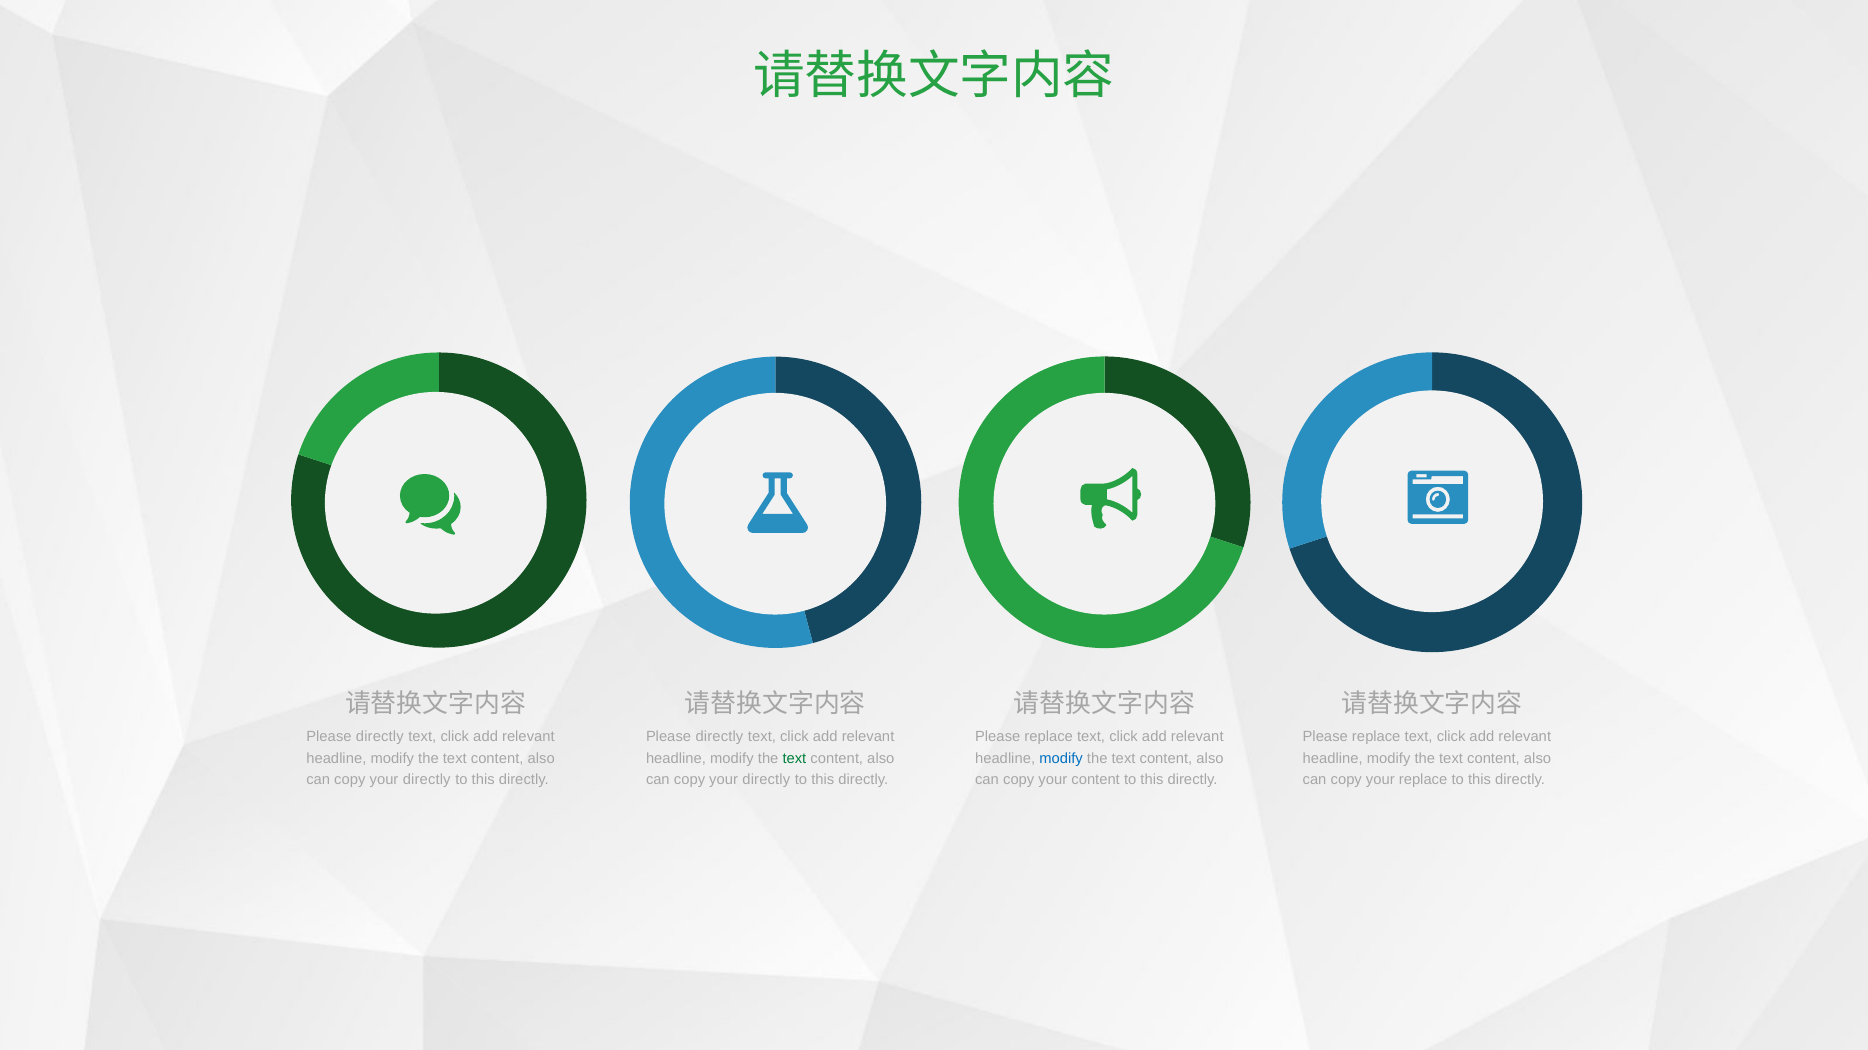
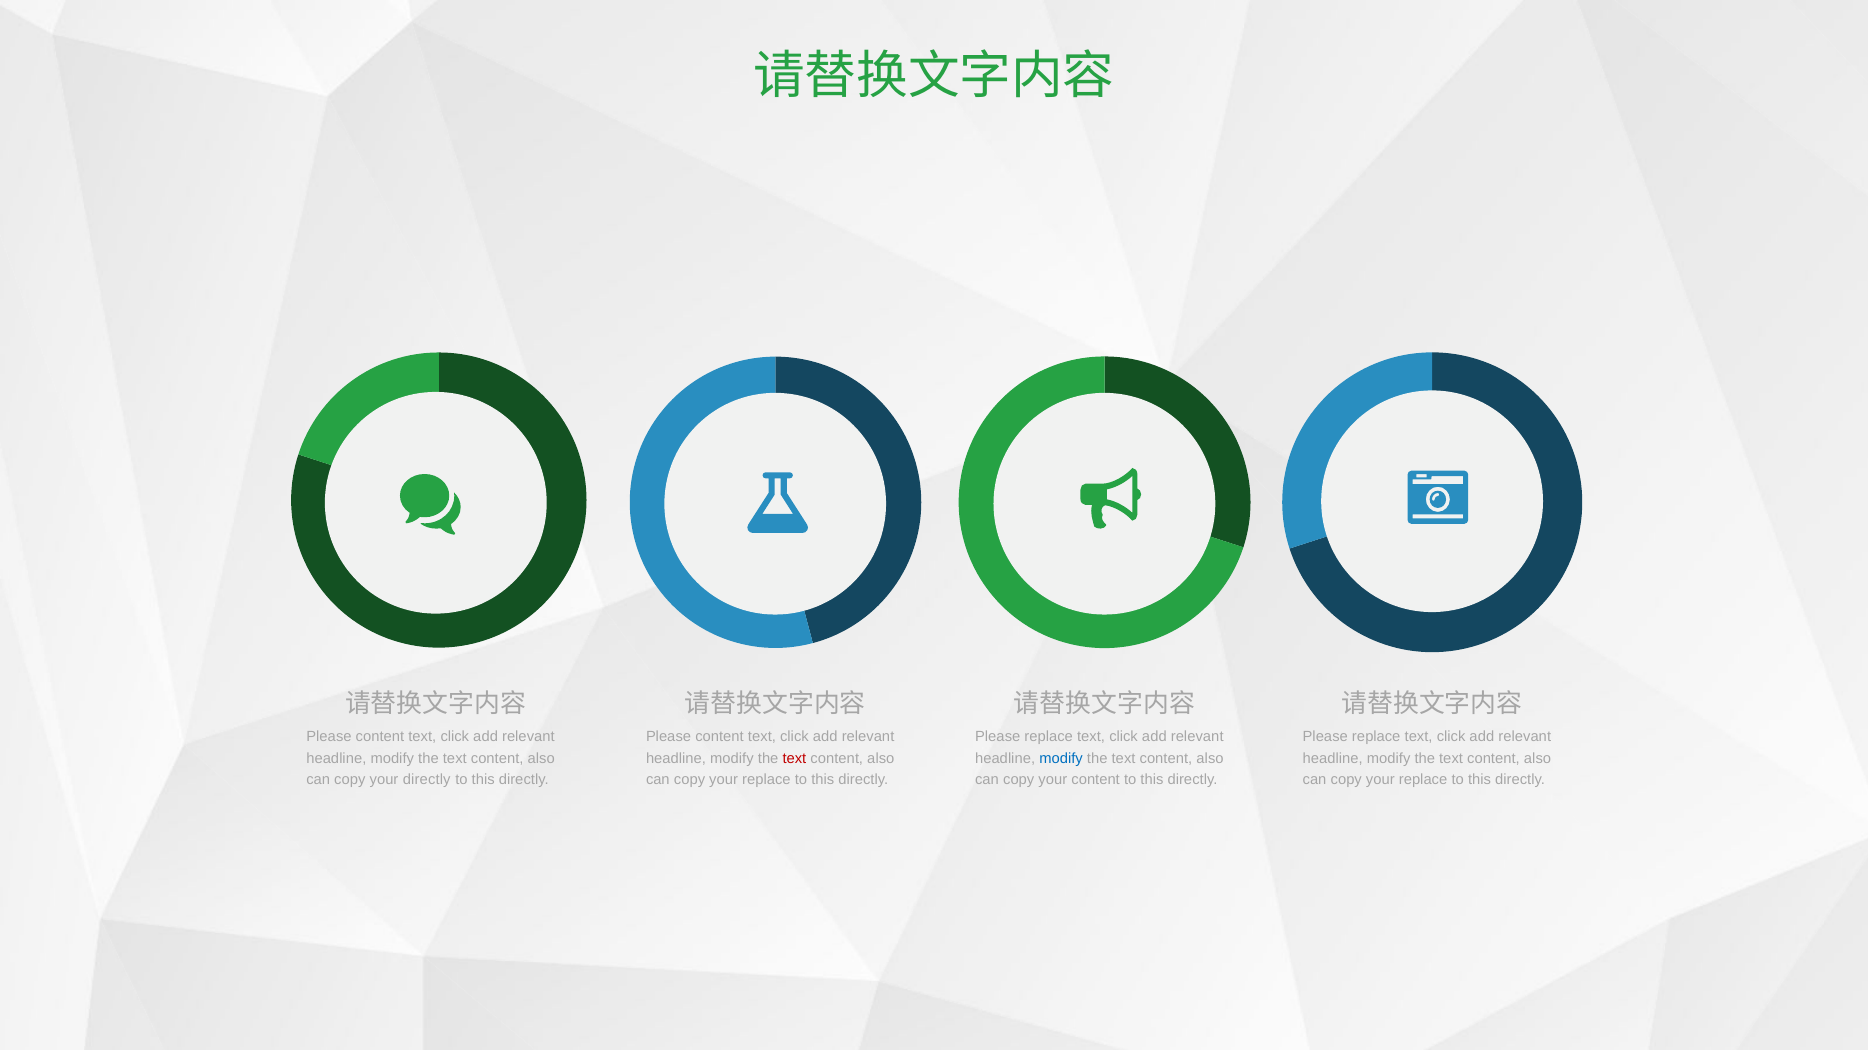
directly: directly -> content (380, 738)
directly: directly -> content (720, 738)
text colour: green -> red (794, 759)
directly: directly -> replace (766, 780)
